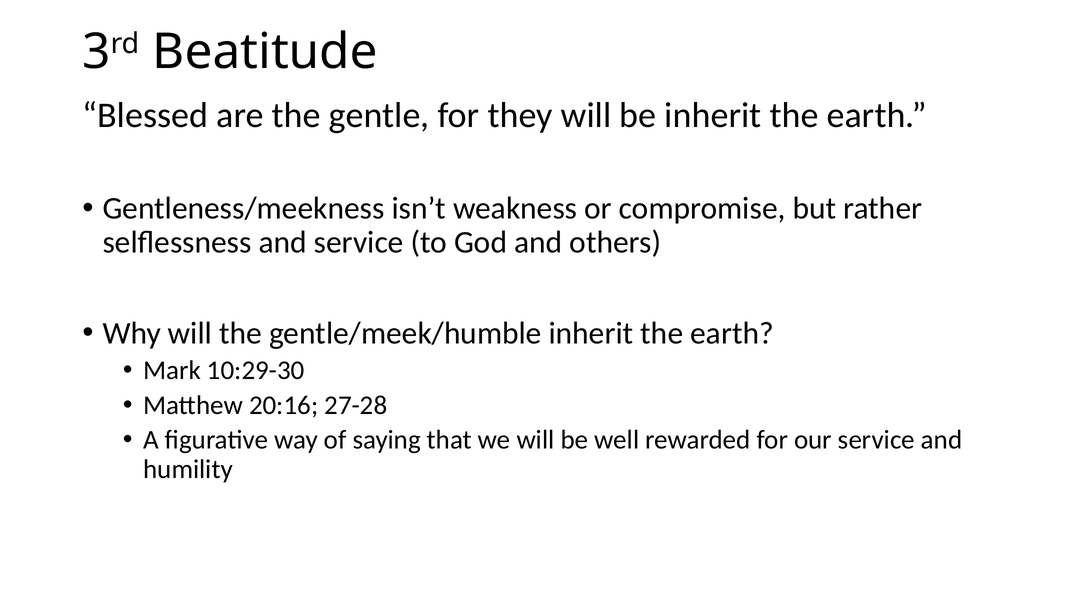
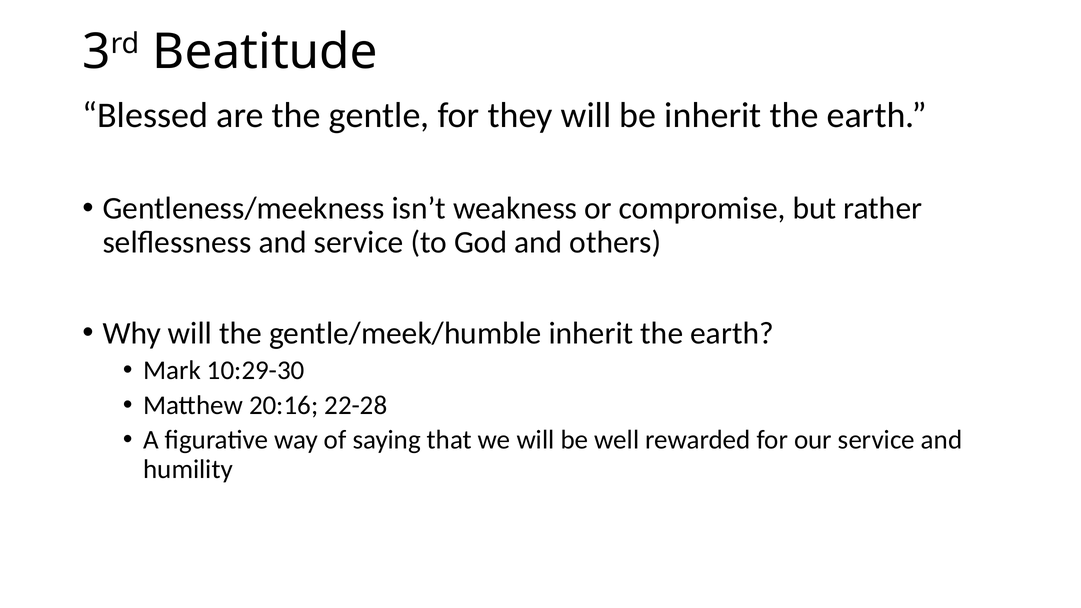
27-28: 27-28 -> 22-28 (356, 405)
